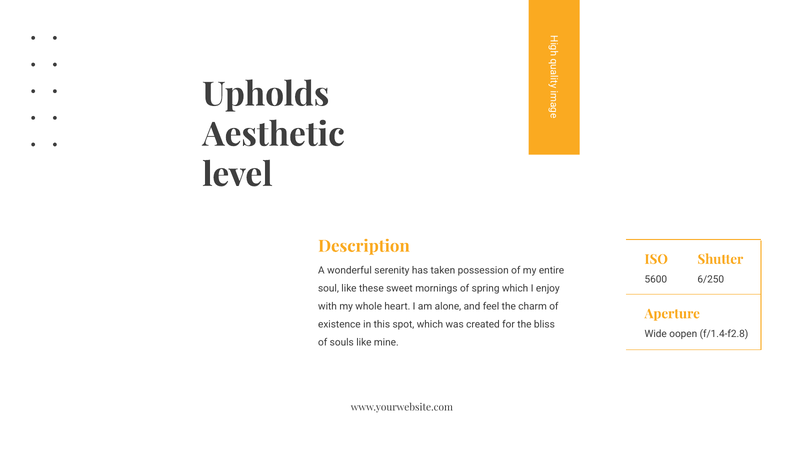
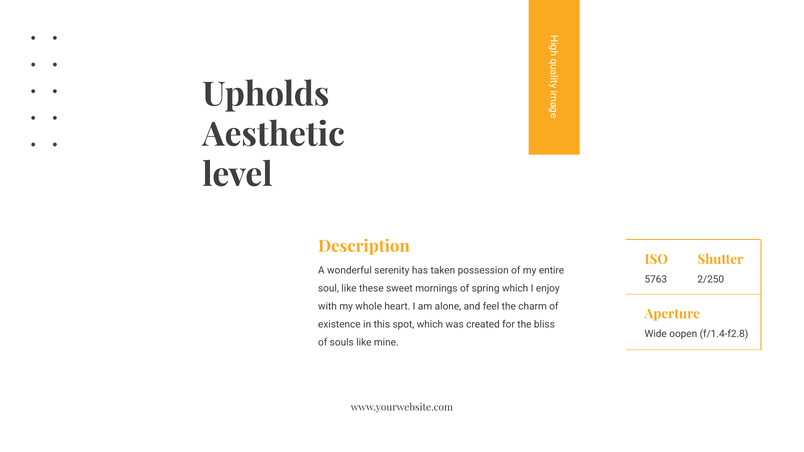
5600: 5600 -> 5763 (656, 280)
6/250: 6/250 -> 2/250 (711, 280)
